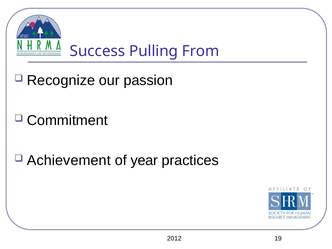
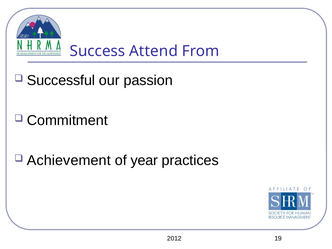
Pulling: Pulling -> Attend (153, 51)
Recognize: Recognize -> Successful (61, 80)
